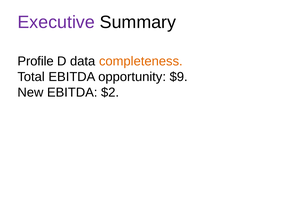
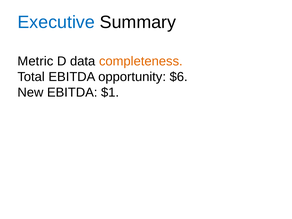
Executive colour: purple -> blue (56, 22)
Profile: Profile -> Metric (35, 61)
$9: $9 -> $6 (179, 77)
$2: $2 -> $1 (110, 92)
